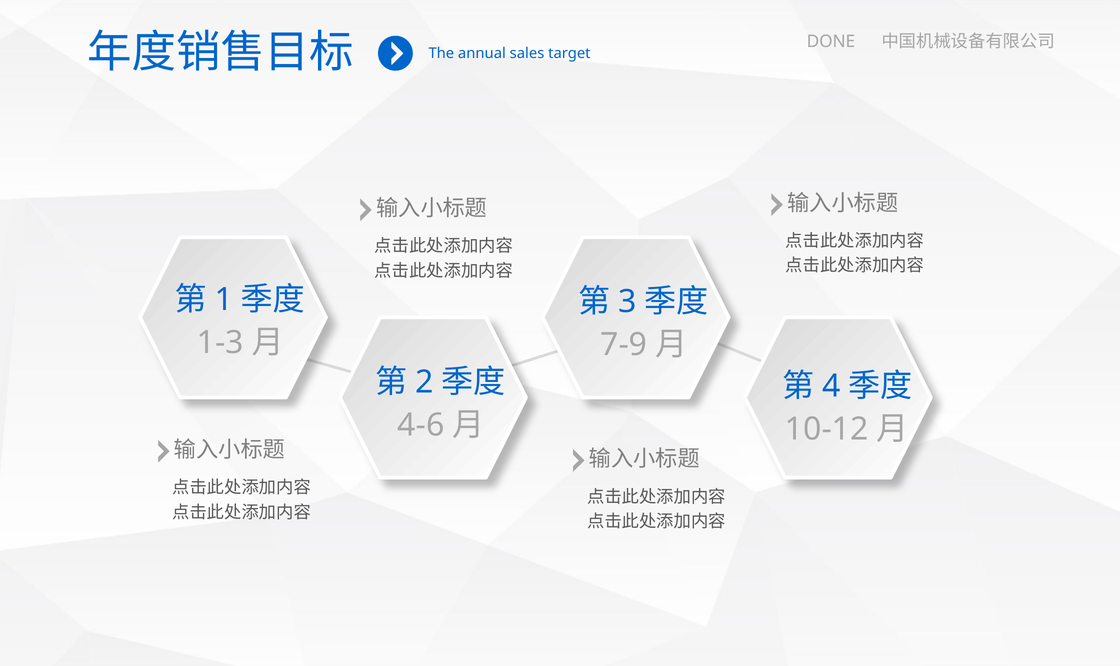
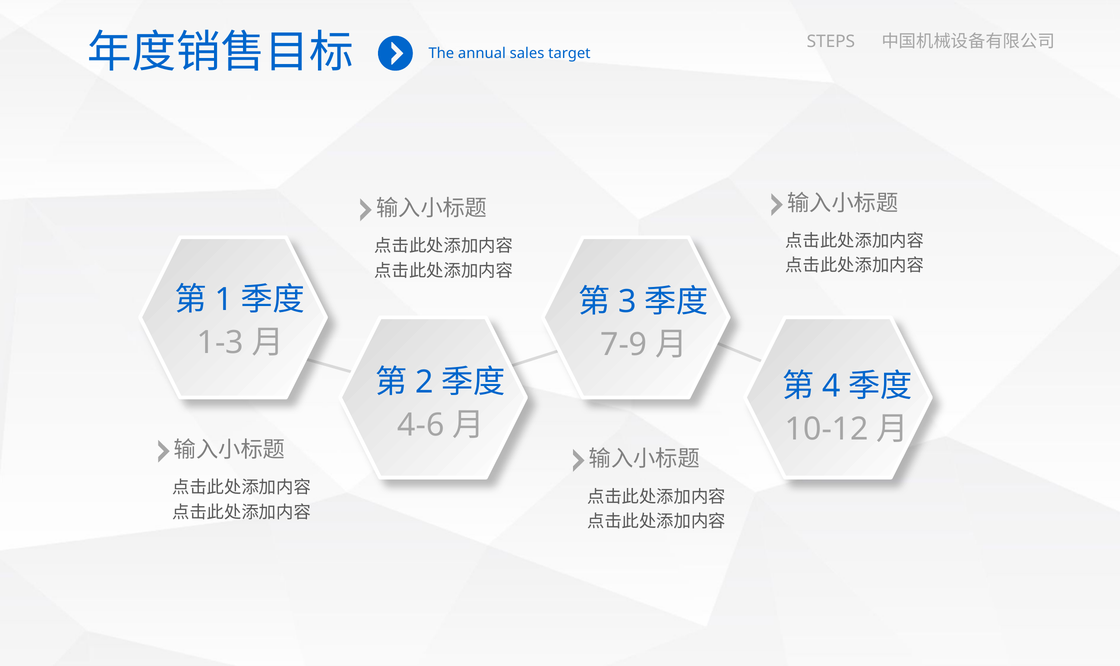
DONE: DONE -> STEPS (831, 41)
